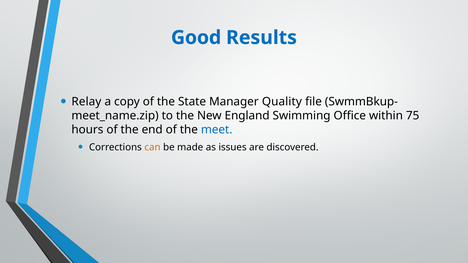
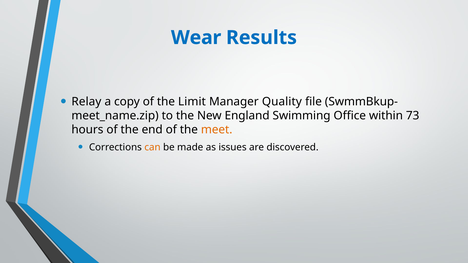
Good: Good -> Wear (196, 38)
State: State -> Limit (192, 102)
75: 75 -> 73 (413, 116)
meet colour: blue -> orange (217, 130)
